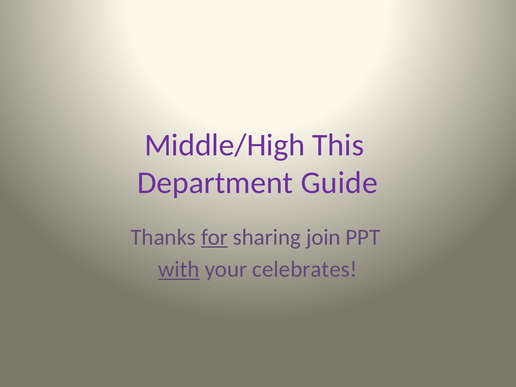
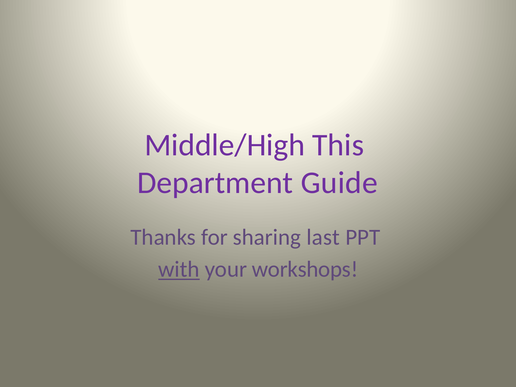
for underline: present -> none (214, 237)
join: join -> last (323, 237)
celebrates: celebrates -> workshops (305, 269)
